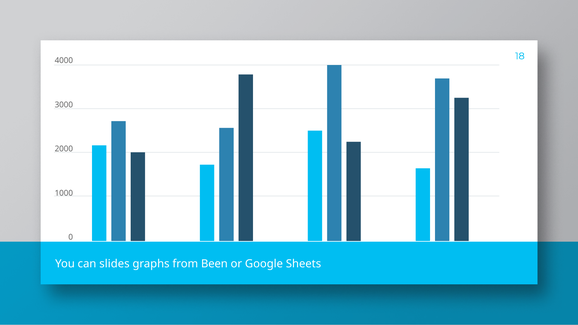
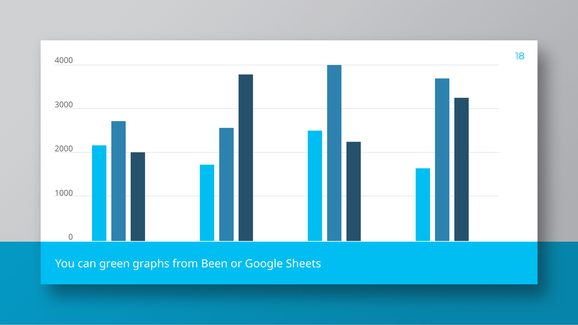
slides: slides -> green (115, 264)
